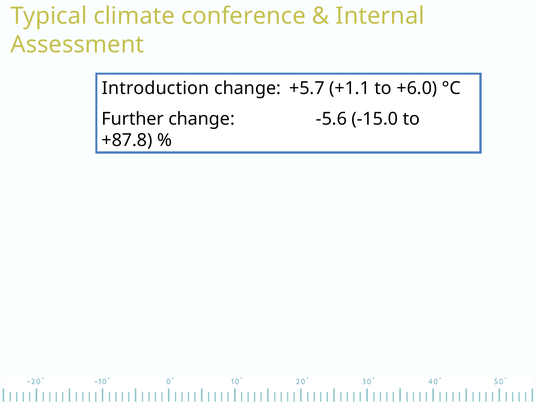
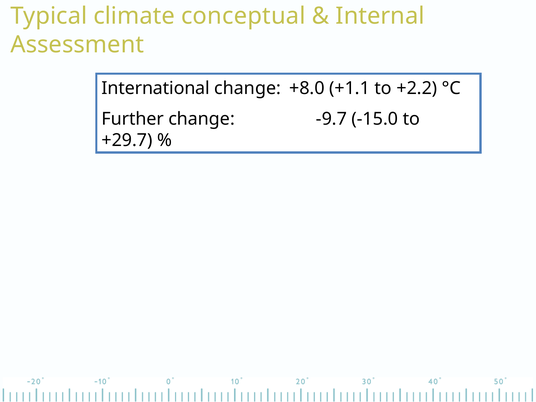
conference: conference -> conceptual (243, 16)
Introduction: Introduction -> International (156, 88)
+5.7: +5.7 -> +8.0 (307, 88)
+6.0: +6.0 -> +2.2 (417, 88)
-5.6: -5.6 -> -9.7 (331, 119)
+87.8: +87.8 -> +29.7 (127, 140)
